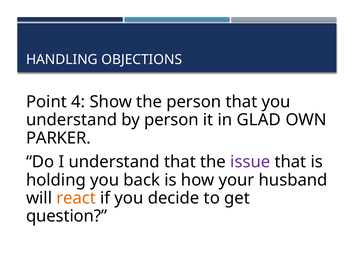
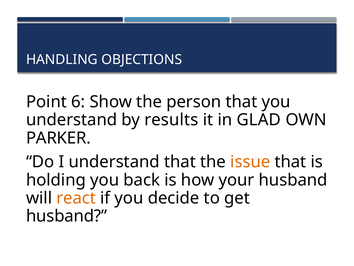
4: 4 -> 6 (78, 102)
by person: person -> results (171, 120)
issue colour: purple -> orange (250, 162)
question: question -> husband (67, 216)
